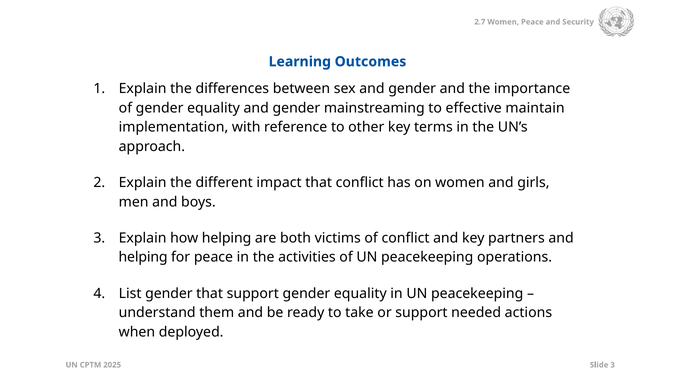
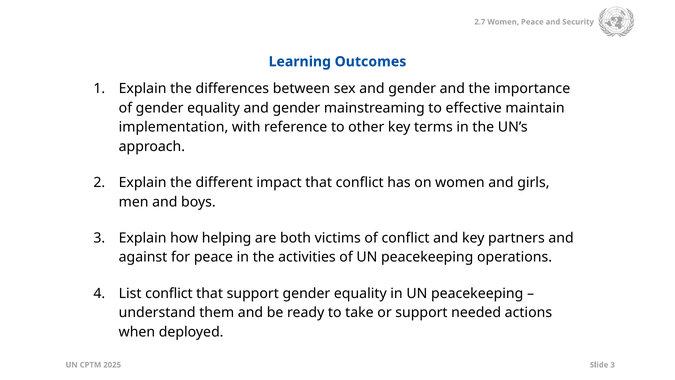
helping: helping -> against (143, 257)
List gender: gender -> conflict (169, 293)
